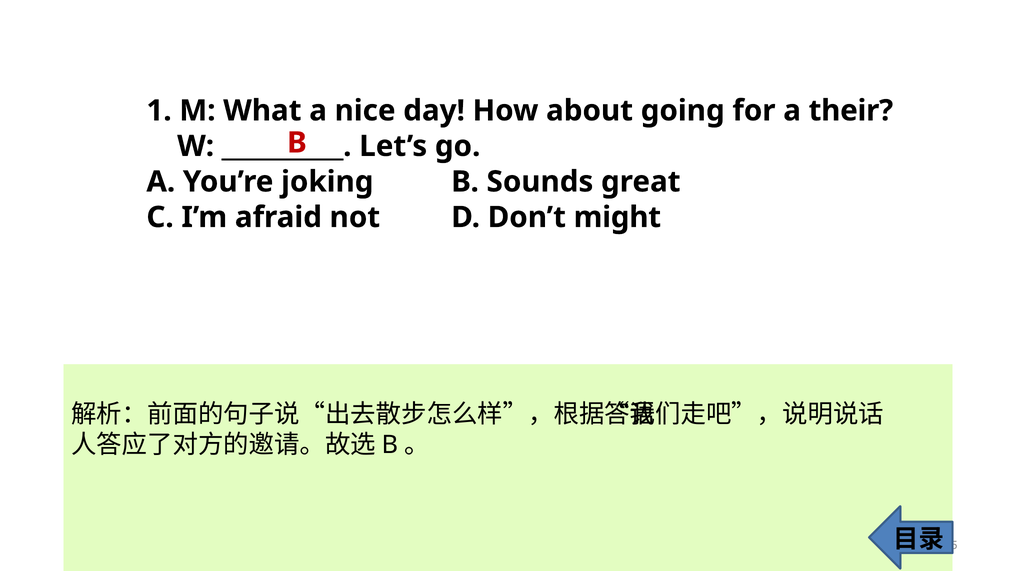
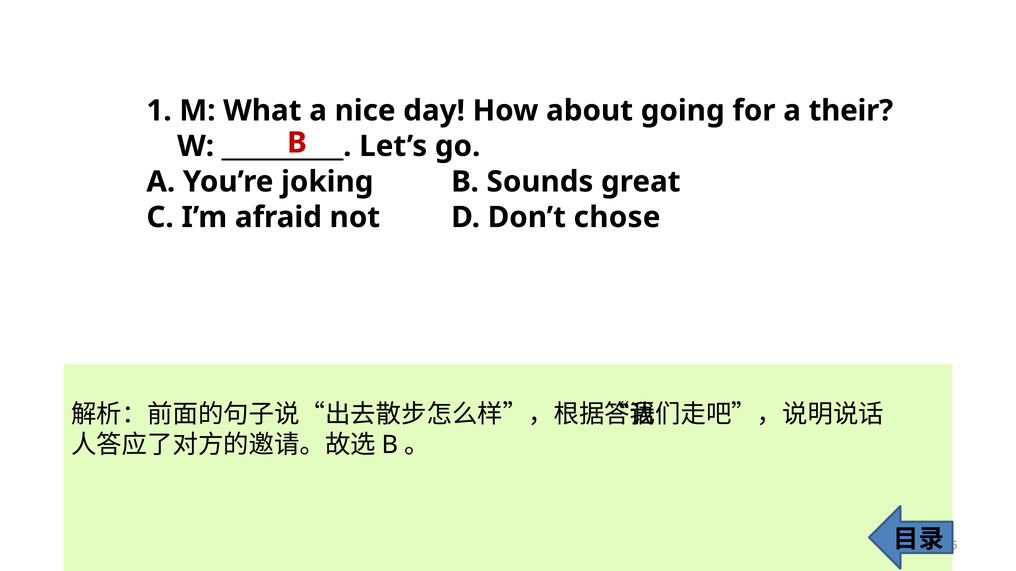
might: might -> chose (617, 217)
